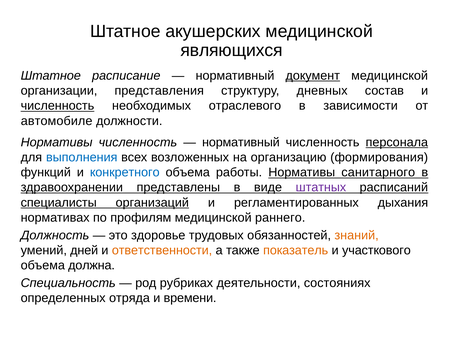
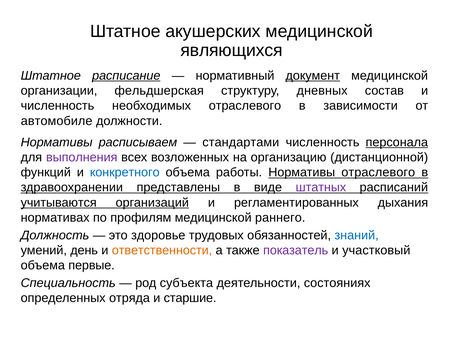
расписание underline: none -> present (126, 76)
представления: представления -> фельдшерская (159, 91)
численность underline: present -> none (57, 106)
Нормативы численность: численность -> расписываем (138, 142)
нормативный: нормативный -> стандартами (241, 142)
выполнения colour: blue -> purple (82, 157)
формирования: формирования -> дистанционной (379, 157)
Нормативы санитарного: санитарного -> отраслевого (378, 172)
специалисты: специалисты -> учитываются (59, 203)
знаний colour: orange -> blue (357, 235)
дней: дней -> день (84, 250)
показатель colour: orange -> purple (296, 250)
участкового: участкового -> участковый (376, 250)
должна: должна -> первые (92, 265)
рубриках: рубриках -> субъекта (186, 283)
времени: времени -> старшие (190, 298)
